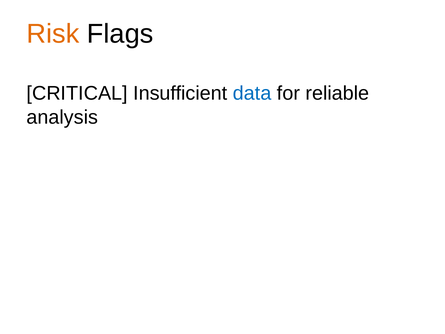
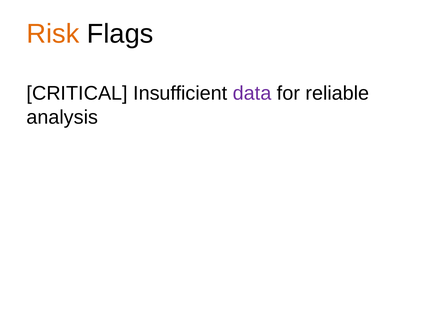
data colour: blue -> purple (252, 93)
